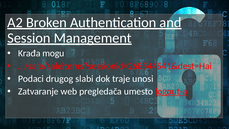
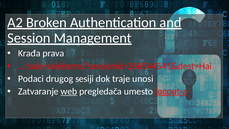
mogu: mogu -> prava (53, 53)
slabi: slabi -> sesiji (85, 79)
web underline: none -> present (69, 91)
